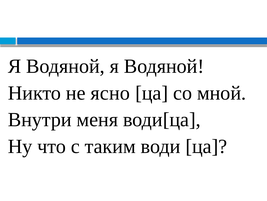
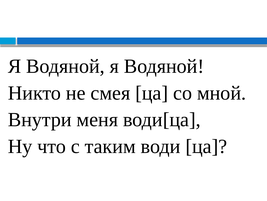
ясно: ясно -> смея (110, 93)
